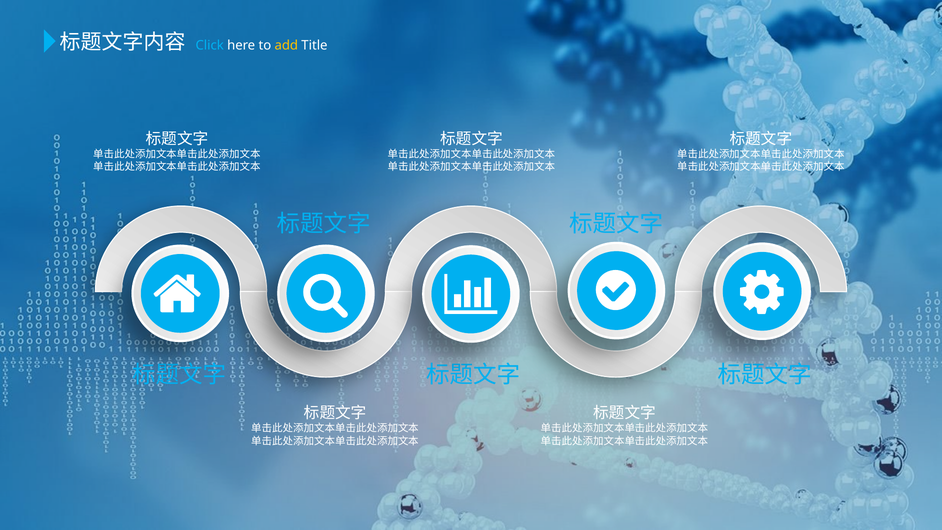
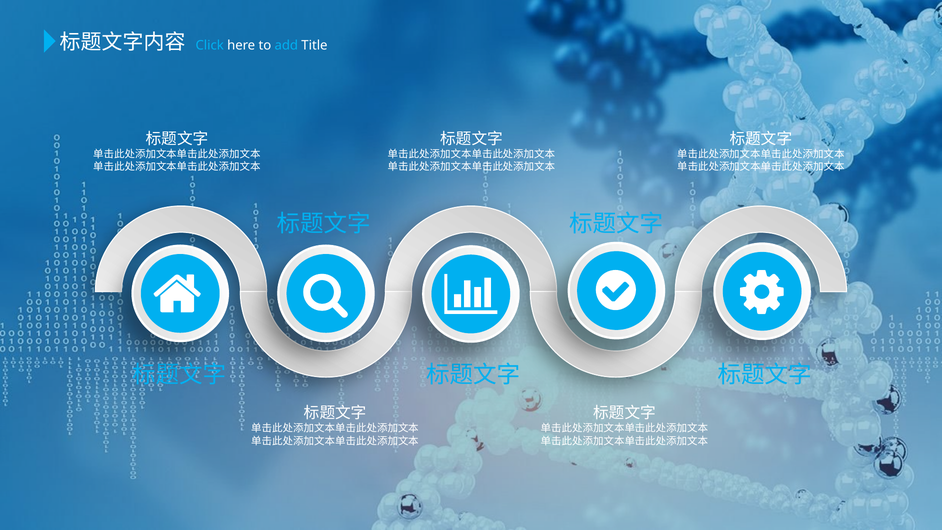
add colour: yellow -> light blue (286, 45)
